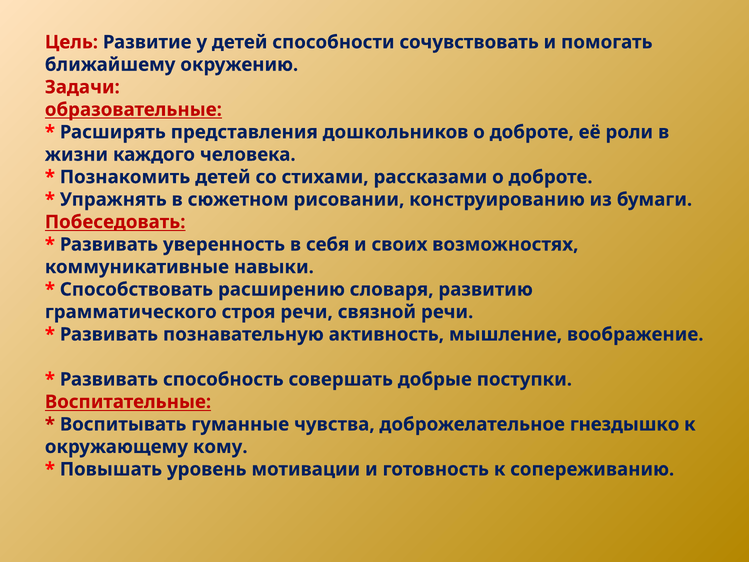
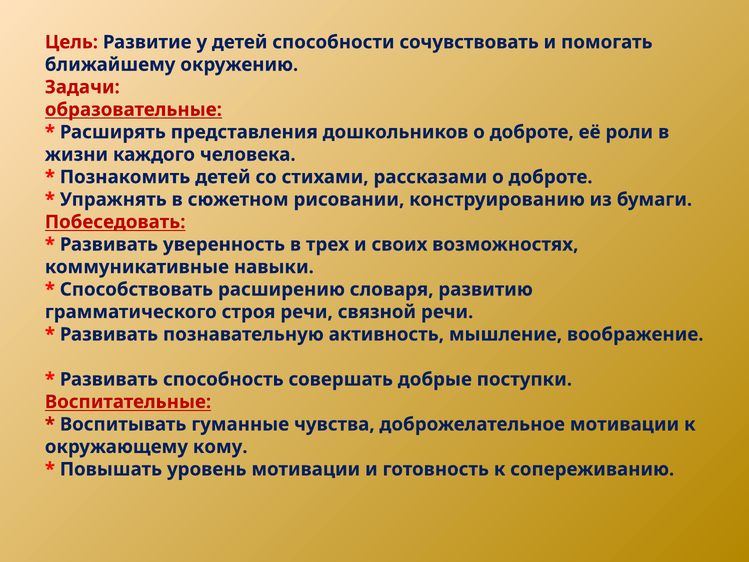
себя: себя -> трех (328, 244)
доброжелательное гнездышко: гнездышко -> мотивации (625, 424)
